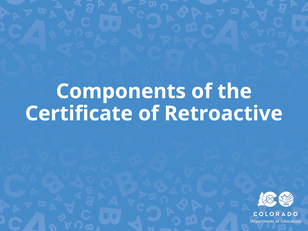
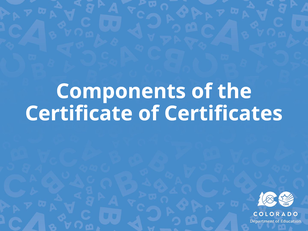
Retroactive: Retroactive -> Certificates (223, 114)
